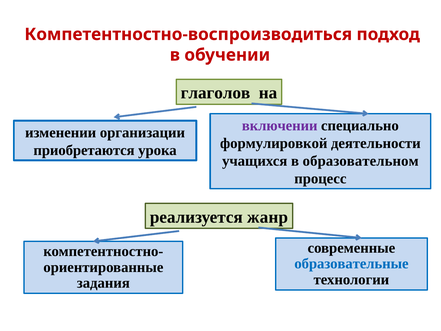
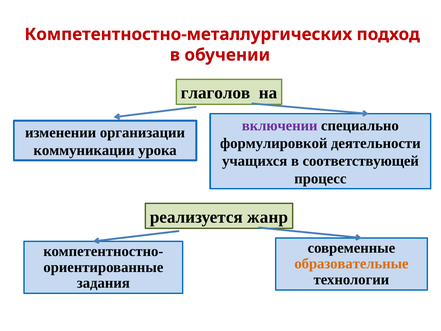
Компетентностно-воспроизводиться: Компетентностно-воспроизводиться -> Компетентностно-металлургических (188, 34)
приобретаются: приобретаются -> коммуникации (84, 150)
образовательном: образовательном -> соответствующей (361, 161)
образовательные colour: blue -> orange (351, 264)
